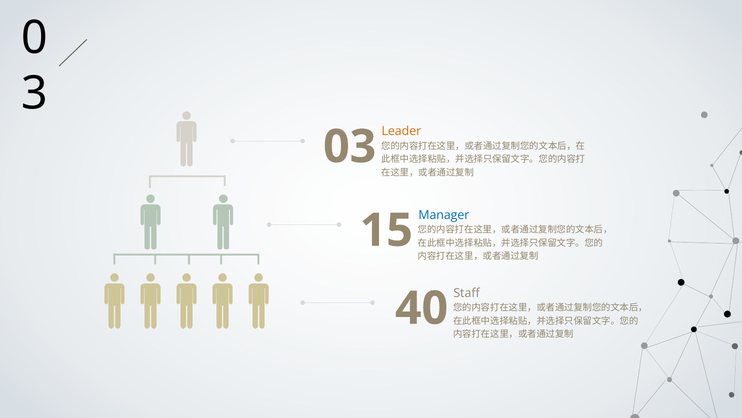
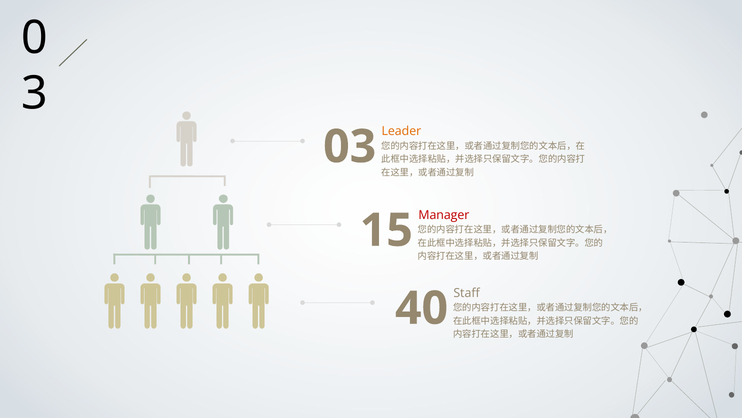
Manager colour: blue -> red (444, 215)
